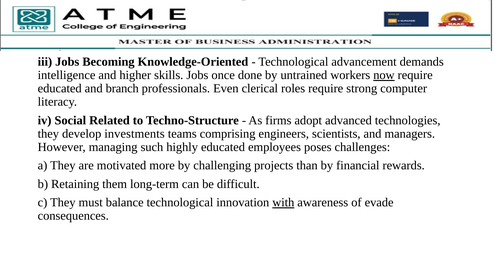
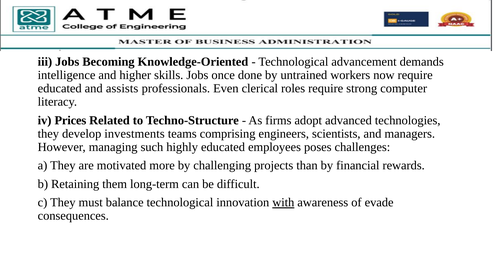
now underline: present -> none (384, 75)
branch: branch -> assists (122, 89)
Social: Social -> Prices (70, 121)
